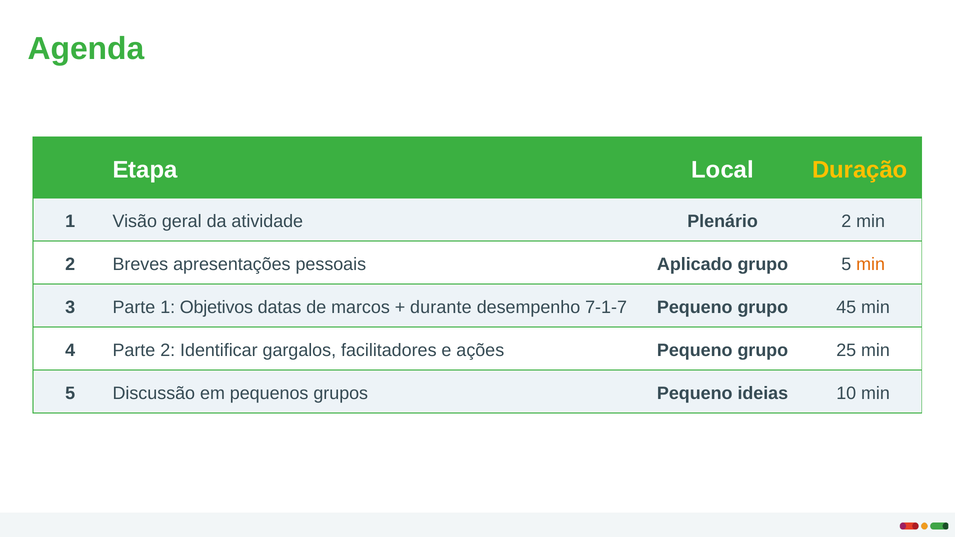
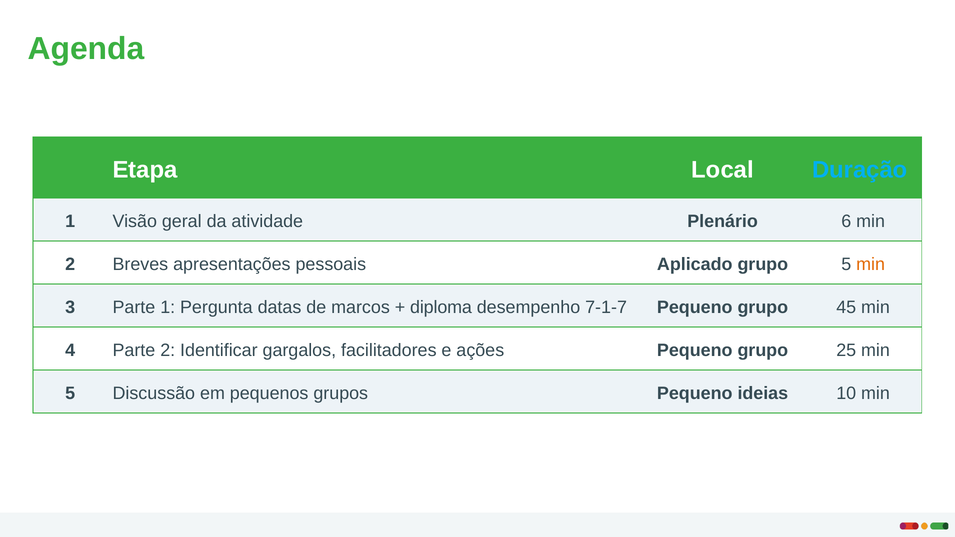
Duração colour: yellow -> light blue (860, 170)
Plenário 2: 2 -> 6 (846, 222)
Objetivos: Objetivos -> Pergunta (216, 307)
durante: durante -> diploma (441, 307)
